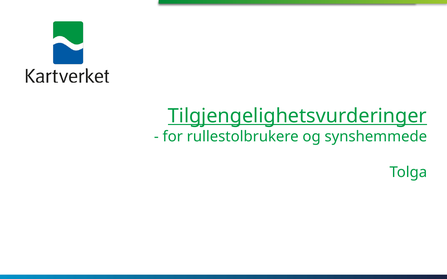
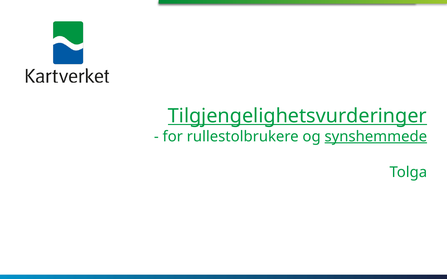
synshemmede underline: none -> present (376, 137)
